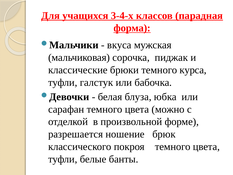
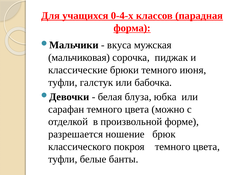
3-4-х: 3-4-х -> 0-4-х (122, 16)
курса: курса -> июня (193, 70)
